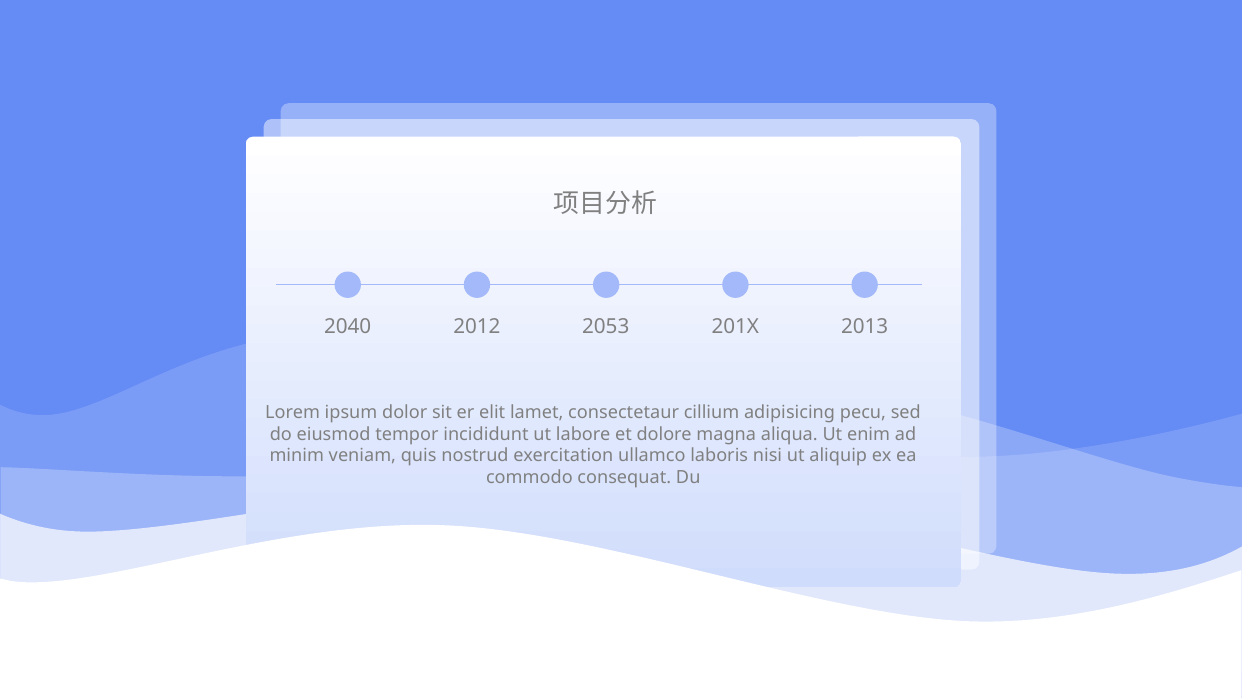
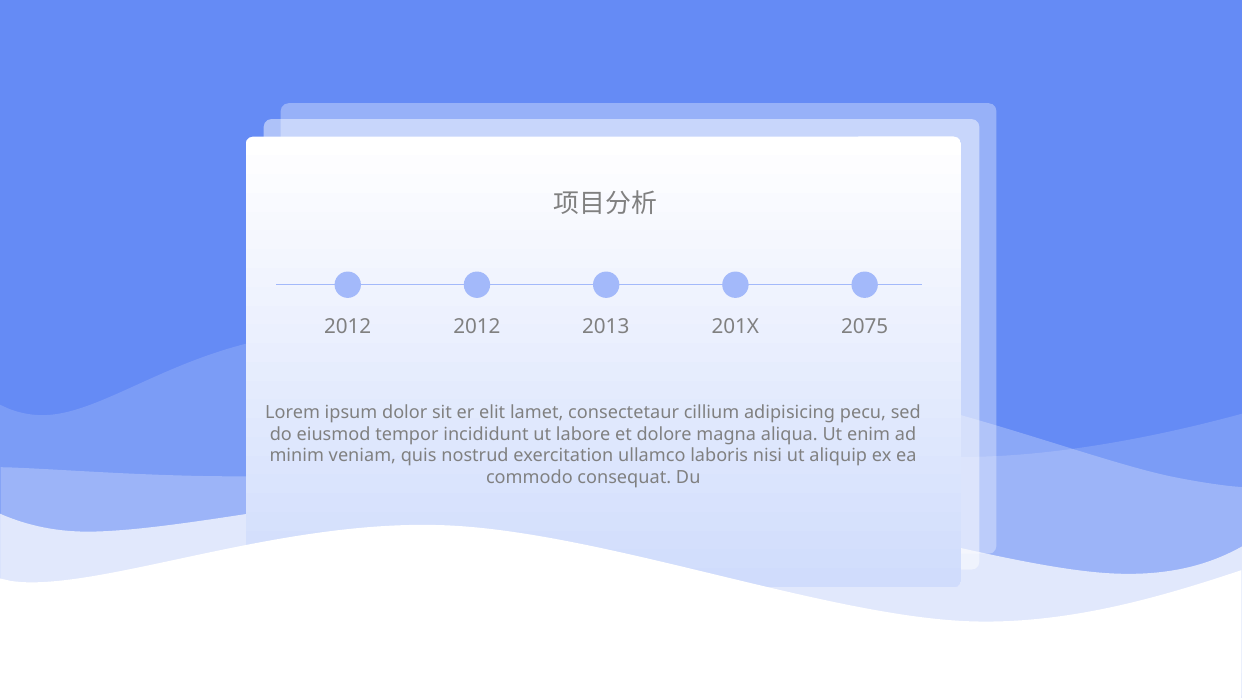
2040: 2040 -> 2012 (348, 327)
2053: 2053 -> 2013 (606, 327)
2013: 2013 -> 2075 (865, 327)
